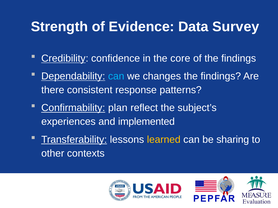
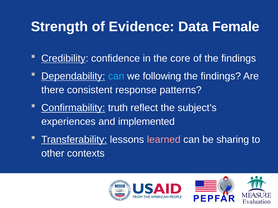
Survey: Survey -> Female (236, 27)
changes: changes -> following (162, 76)
plan: plan -> truth (118, 108)
learned colour: yellow -> pink (164, 139)
